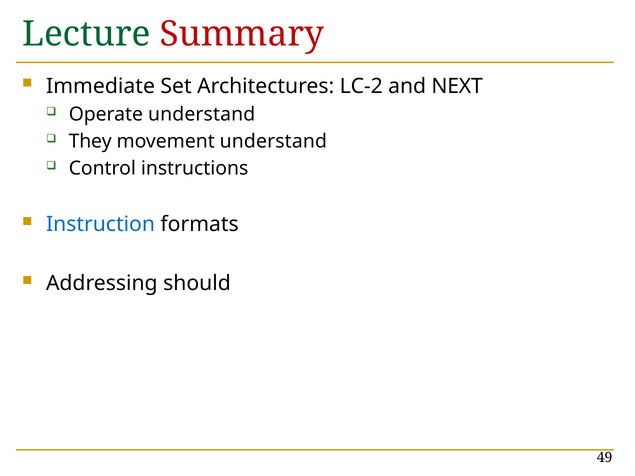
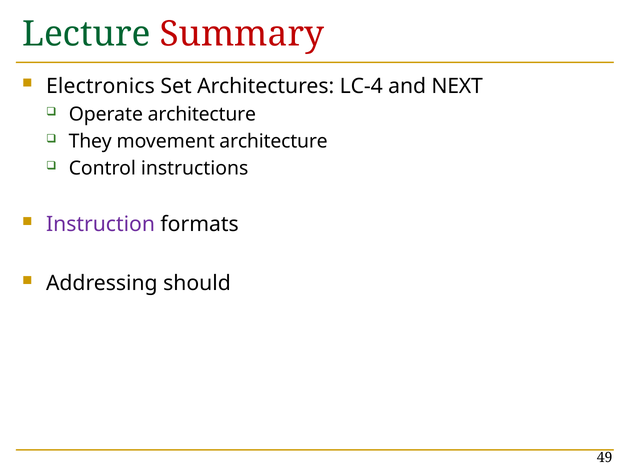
Immediate: Immediate -> Electronics (100, 86)
LC-2: LC-2 -> LC-4 (361, 86)
Operate understand: understand -> architecture (202, 114)
movement understand: understand -> architecture (274, 141)
Instruction colour: blue -> purple (101, 224)
